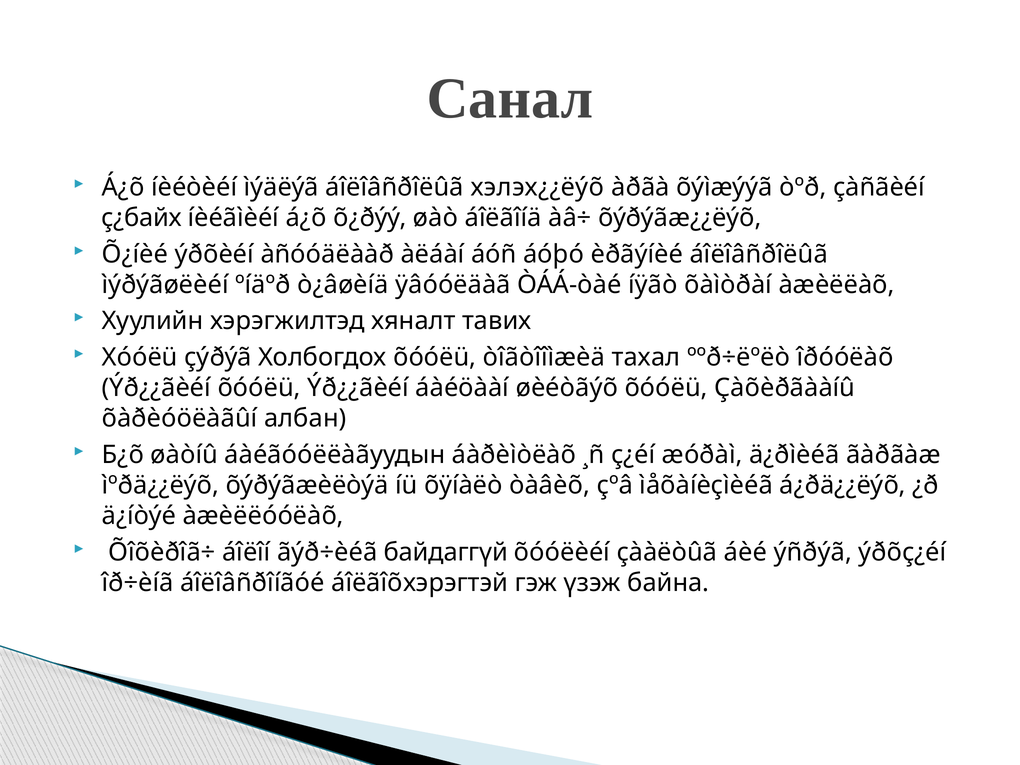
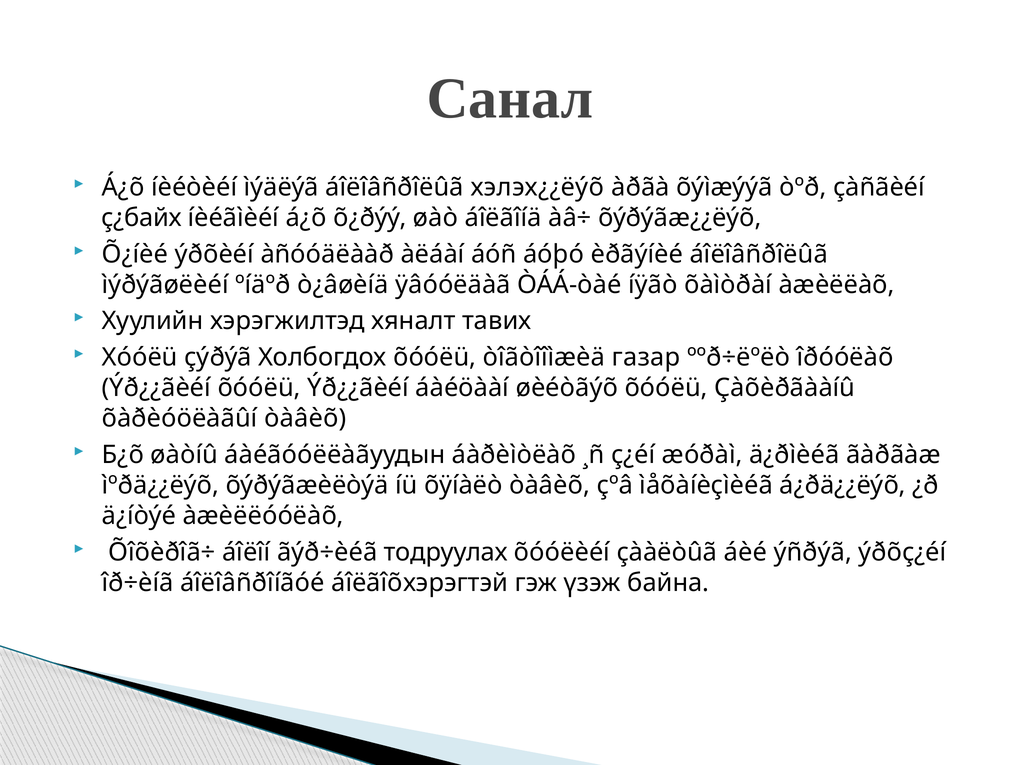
тахал: тахал -> газар (646, 357)
õàðèóöëàãûí албан: албан -> òàâèõ (305, 419)
байдаггүй: байдаггүй -> тодруулах (446, 552)
